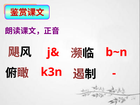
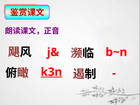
k3n underline: none -> present (51, 72)
